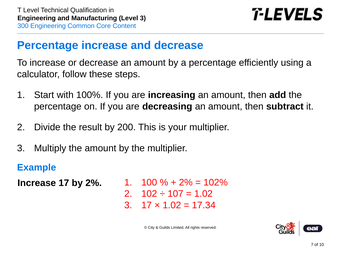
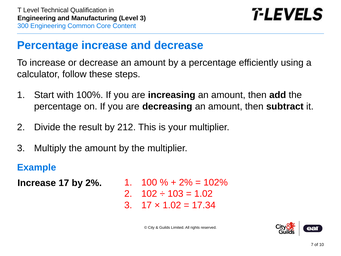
200: 200 -> 212 (127, 127)
107: 107 -> 103 (175, 194)
